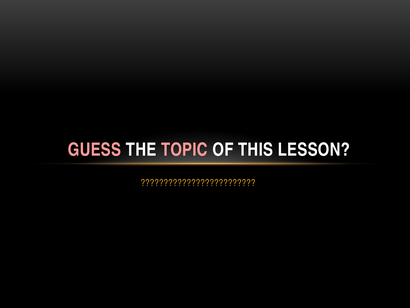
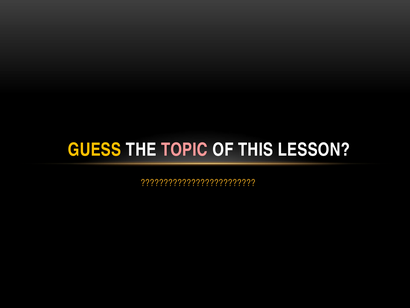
GUESS colour: pink -> yellow (94, 150)
